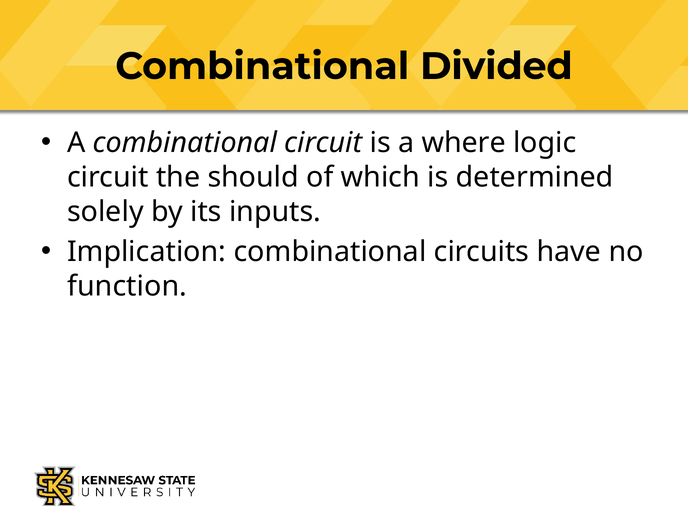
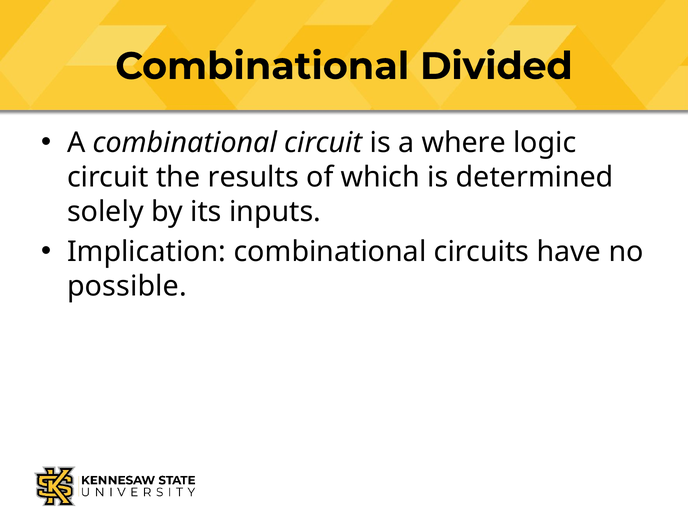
should: should -> results (253, 177)
function: function -> possible (127, 286)
